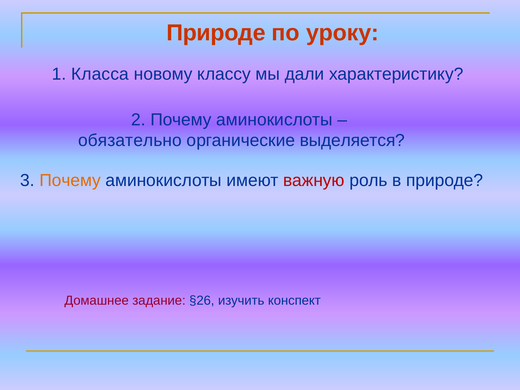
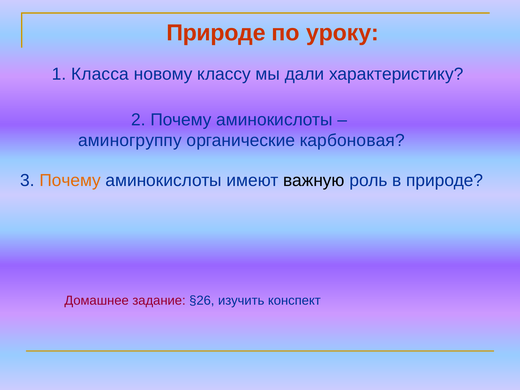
обязательно: обязательно -> аминогруппу (130, 141)
выделяется: выделяется -> карбоновая (352, 141)
важную colour: red -> black (314, 180)
